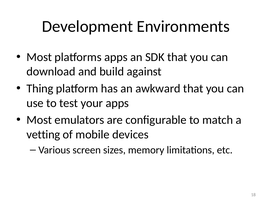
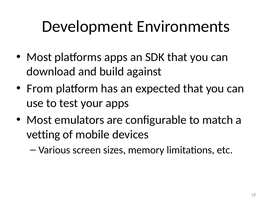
Thing: Thing -> From (40, 89)
awkward: awkward -> expected (158, 89)
